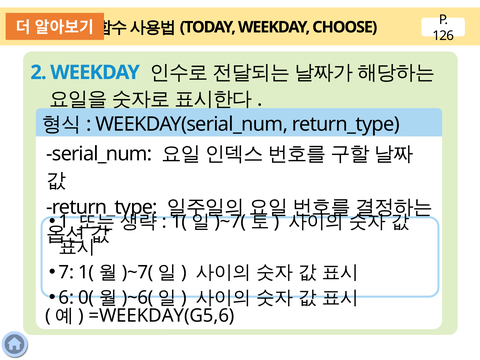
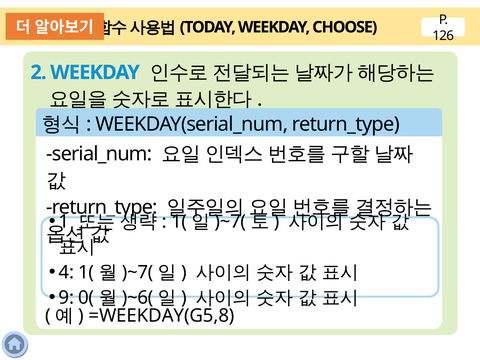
7: 7 -> 4 (66, 272)
6: 6 -> 9 (66, 298)
=WEEKDAY(G5,6: =WEEKDAY(G5,6 -> =WEEKDAY(G5,8 (162, 316)
